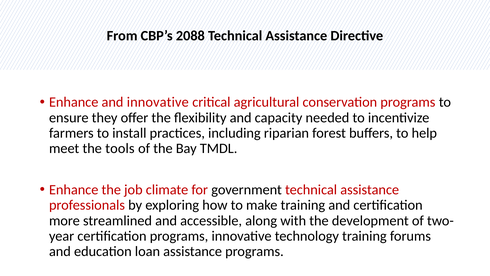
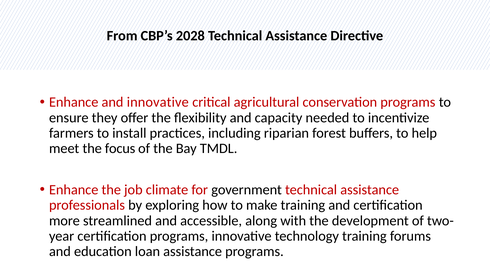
2088: 2088 -> 2028 (190, 36)
tools: tools -> focus (120, 148)
